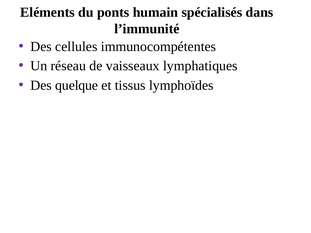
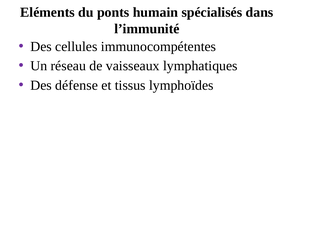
quelque: quelque -> défense (77, 85)
